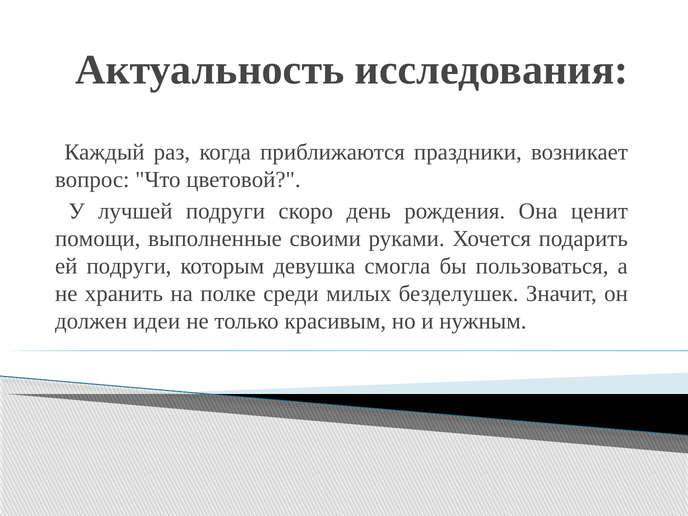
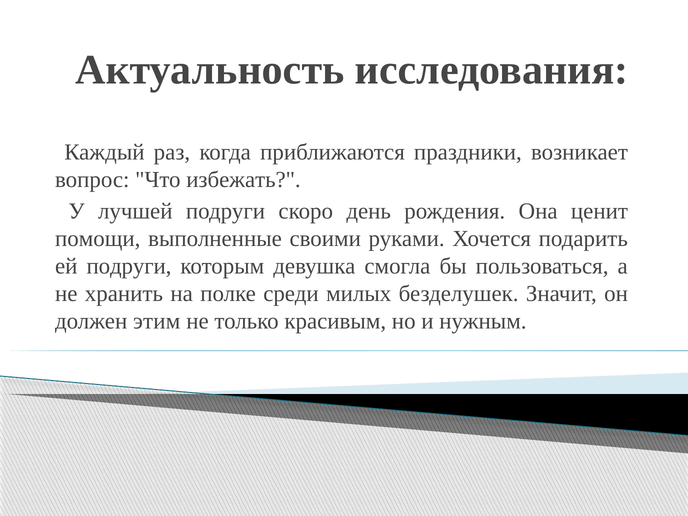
цветовой: цветовой -> избежать (243, 180)
идеи: идеи -> этим (157, 321)
